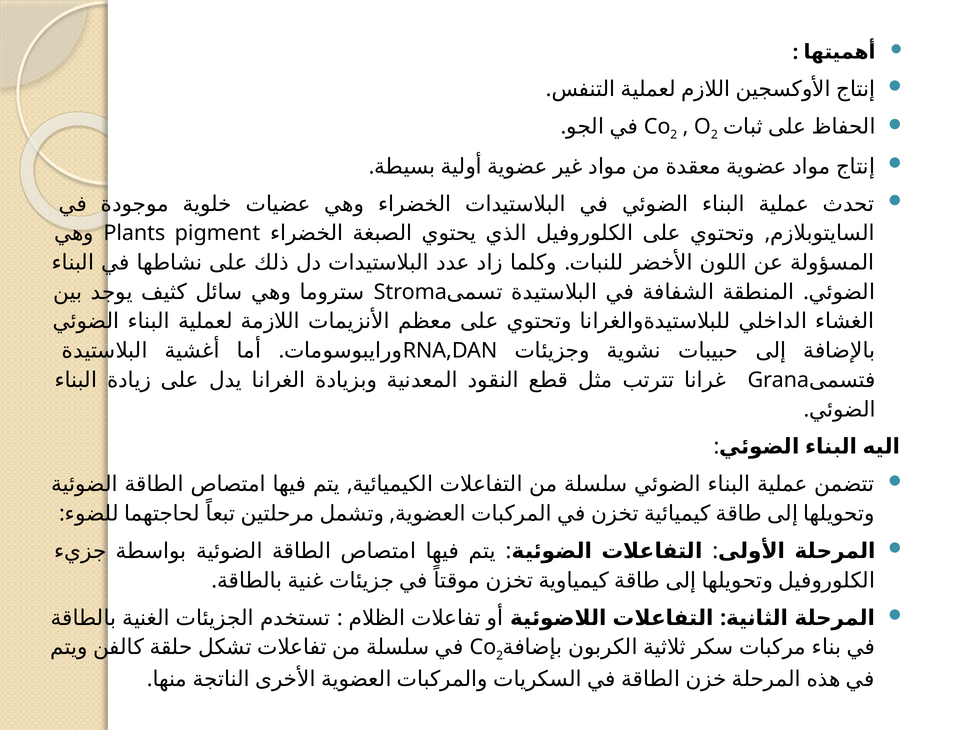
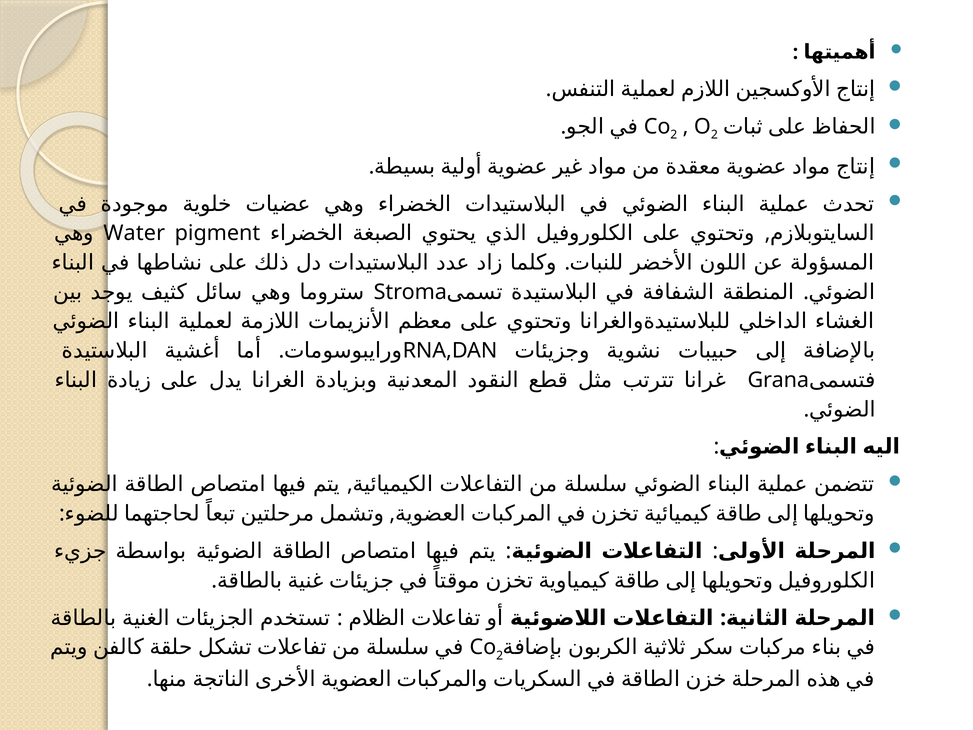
Plants: Plants -> Water (134, 233)
